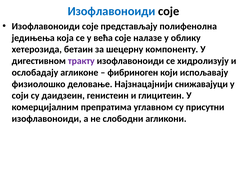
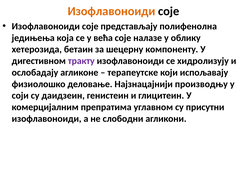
Изофлавоноиди colour: blue -> orange (111, 11)
фибриноген: фибриноген -> терапеутске (133, 72)
снижавајуци: снижавајуци -> производњу (201, 84)
